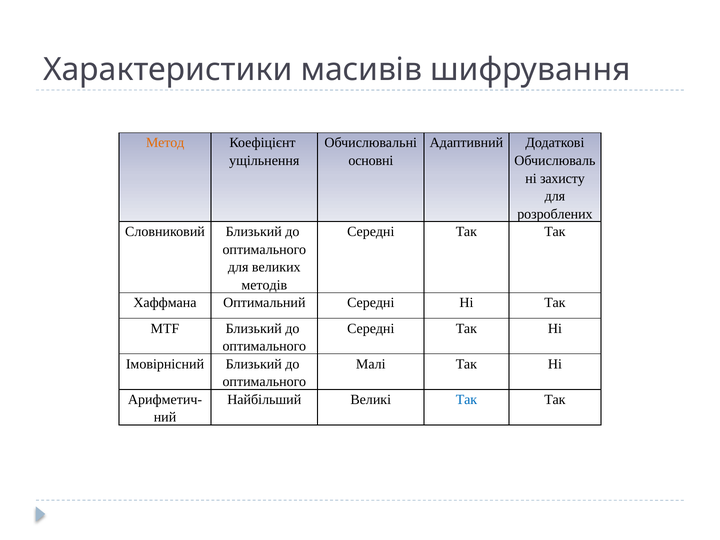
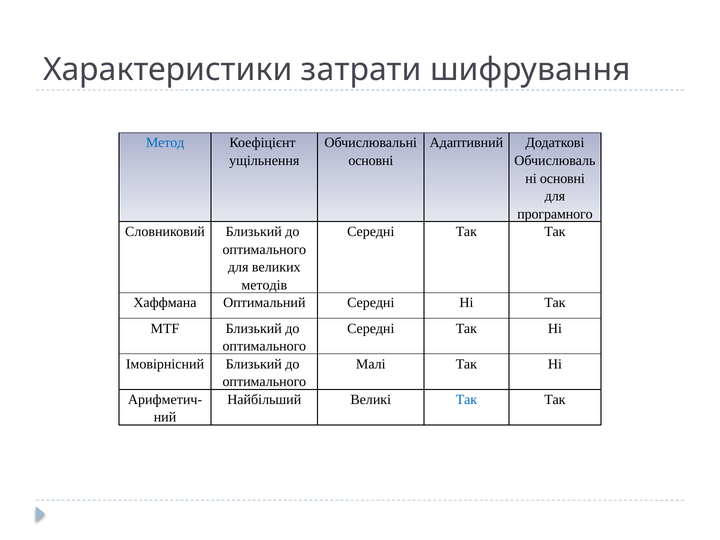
масивів: масивів -> затрати (361, 69)
Метод colour: orange -> blue (165, 143)
ні захисту: захисту -> основні (562, 178)
розроблених: розроблених -> програмного (555, 214)
